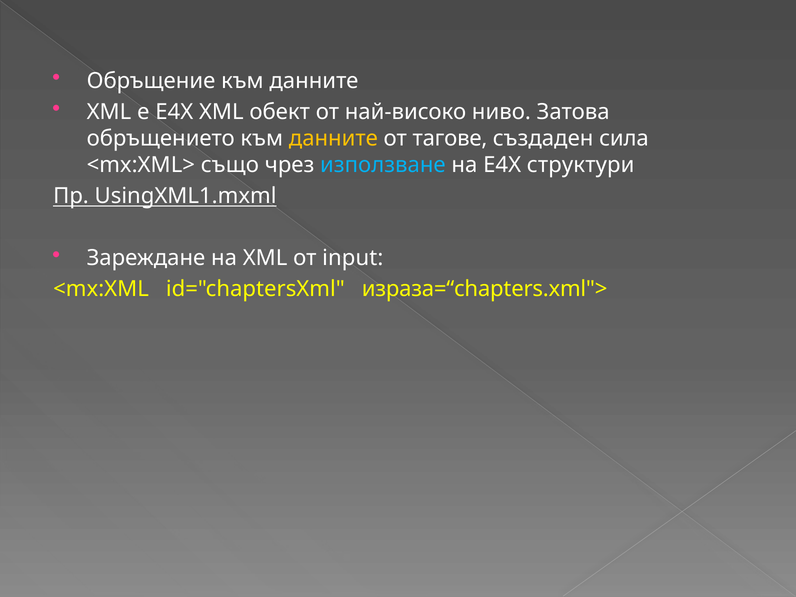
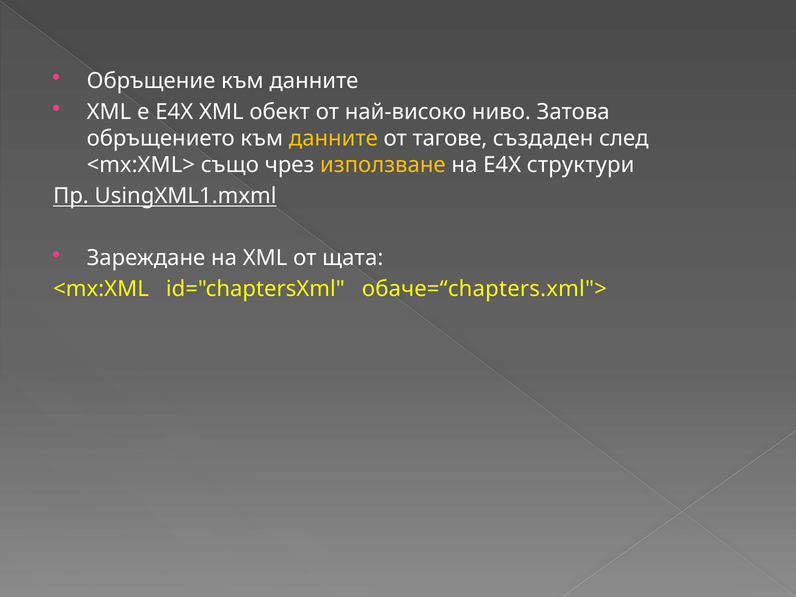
сила: сила -> след (624, 138)
използване colour: light blue -> yellow (383, 165)
input: input -> щата (353, 258)
израза=“chapters.xml">: израза=“chapters.xml"> -> обаче=“chapters.xml"> (484, 289)
